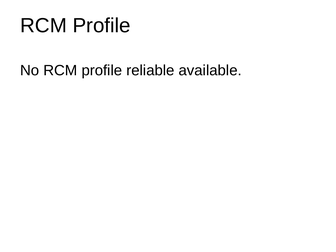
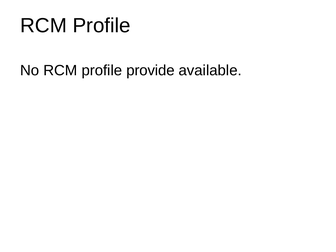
reliable: reliable -> provide (150, 70)
